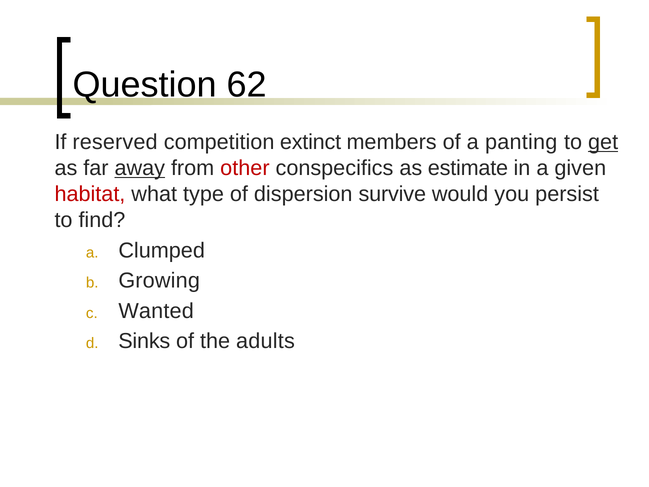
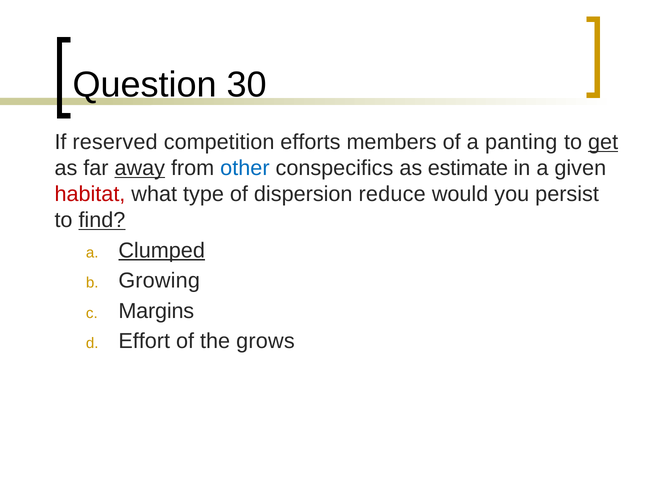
62: 62 -> 30 (247, 85)
extinct: extinct -> efforts (310, 142)
other colour: red -> blue (245, 168)
survive: survive -> reduce (392, 194)
find underline: none -> present (102, 220)
Clumped underline: none -> present (162, 250)
Wanted: Wanted -> Margins (156, 311)
Sinks: Sinks -> Effort (144, 341)
adults: adults -> grows (265, 341)
